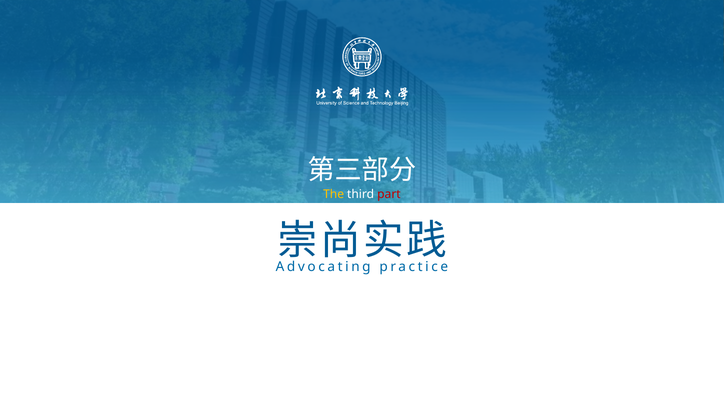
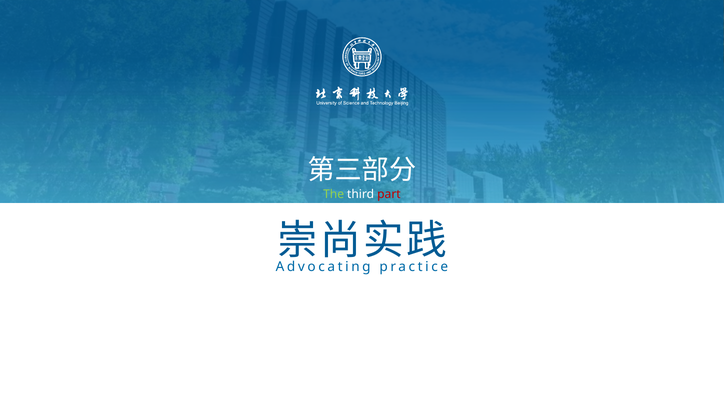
The colour: yellow -> light green (334, 194)
